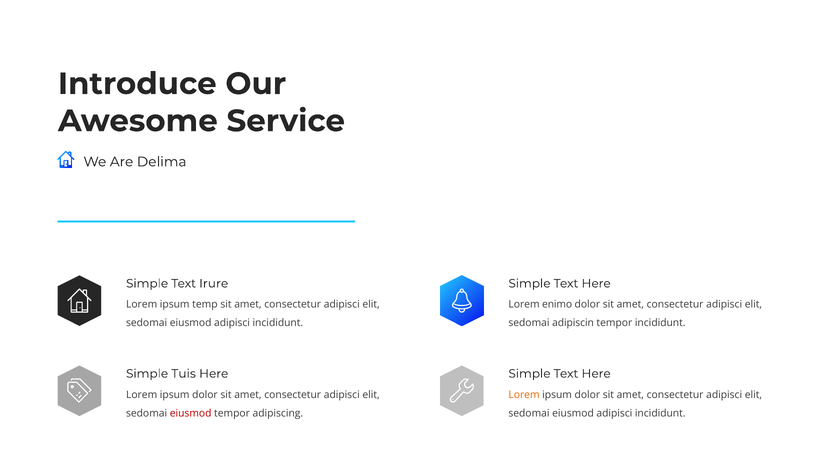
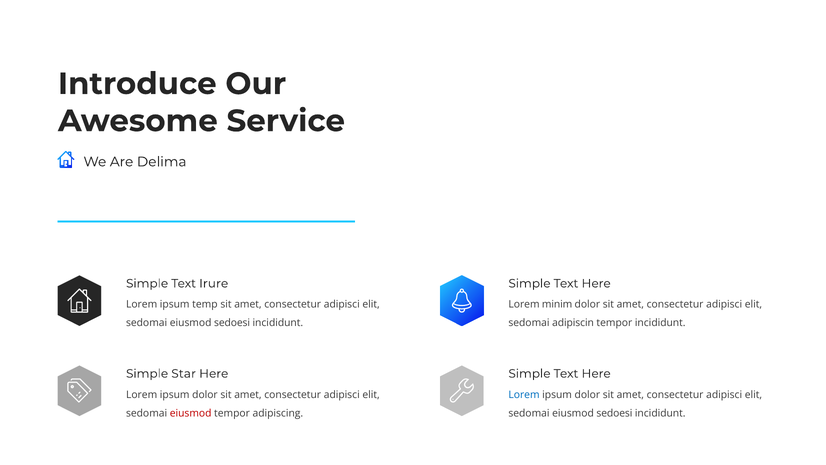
enimo: enimo -> minim (557, 304)
adipisci: adipisci -> sedoesi (232, 323)
Tuis: Tuis -> Star (184, 373)
Lorem colour: orange -> blue (524, 394)
adipisci: adipisci -> sedoesi (614, 413)
